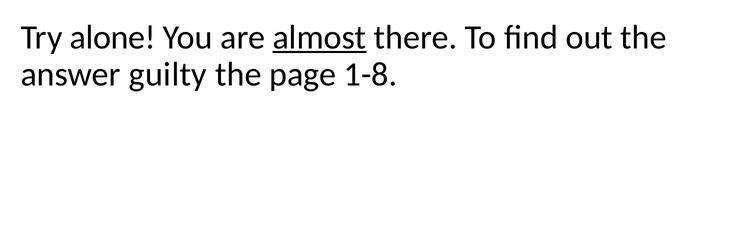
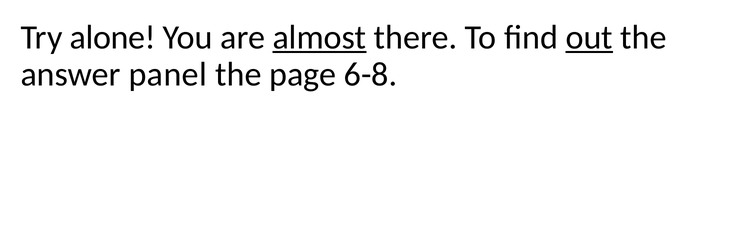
out underline: none -> present (589, 37)
guilty: guilty -> panel (168, 74)
1-8: 1-8 -> 6-8 (371, 74)
